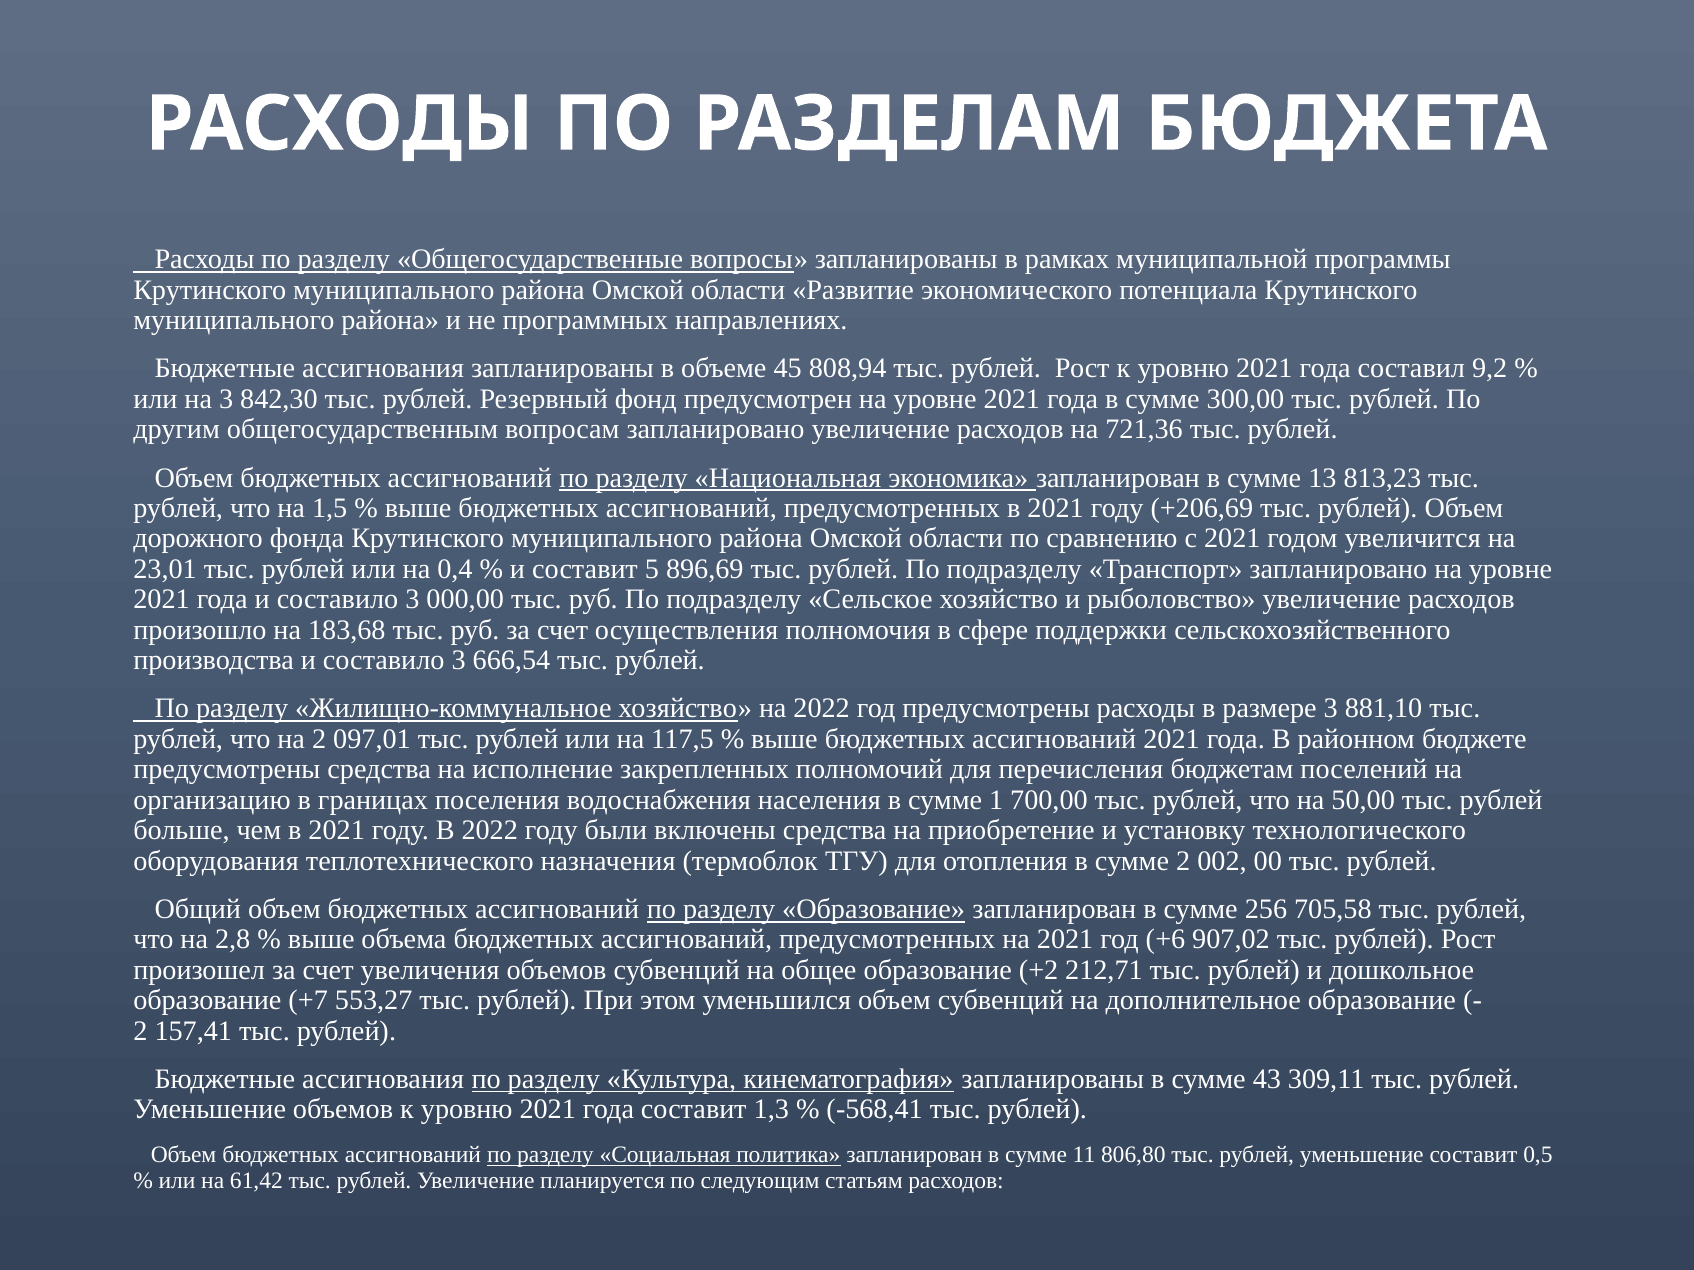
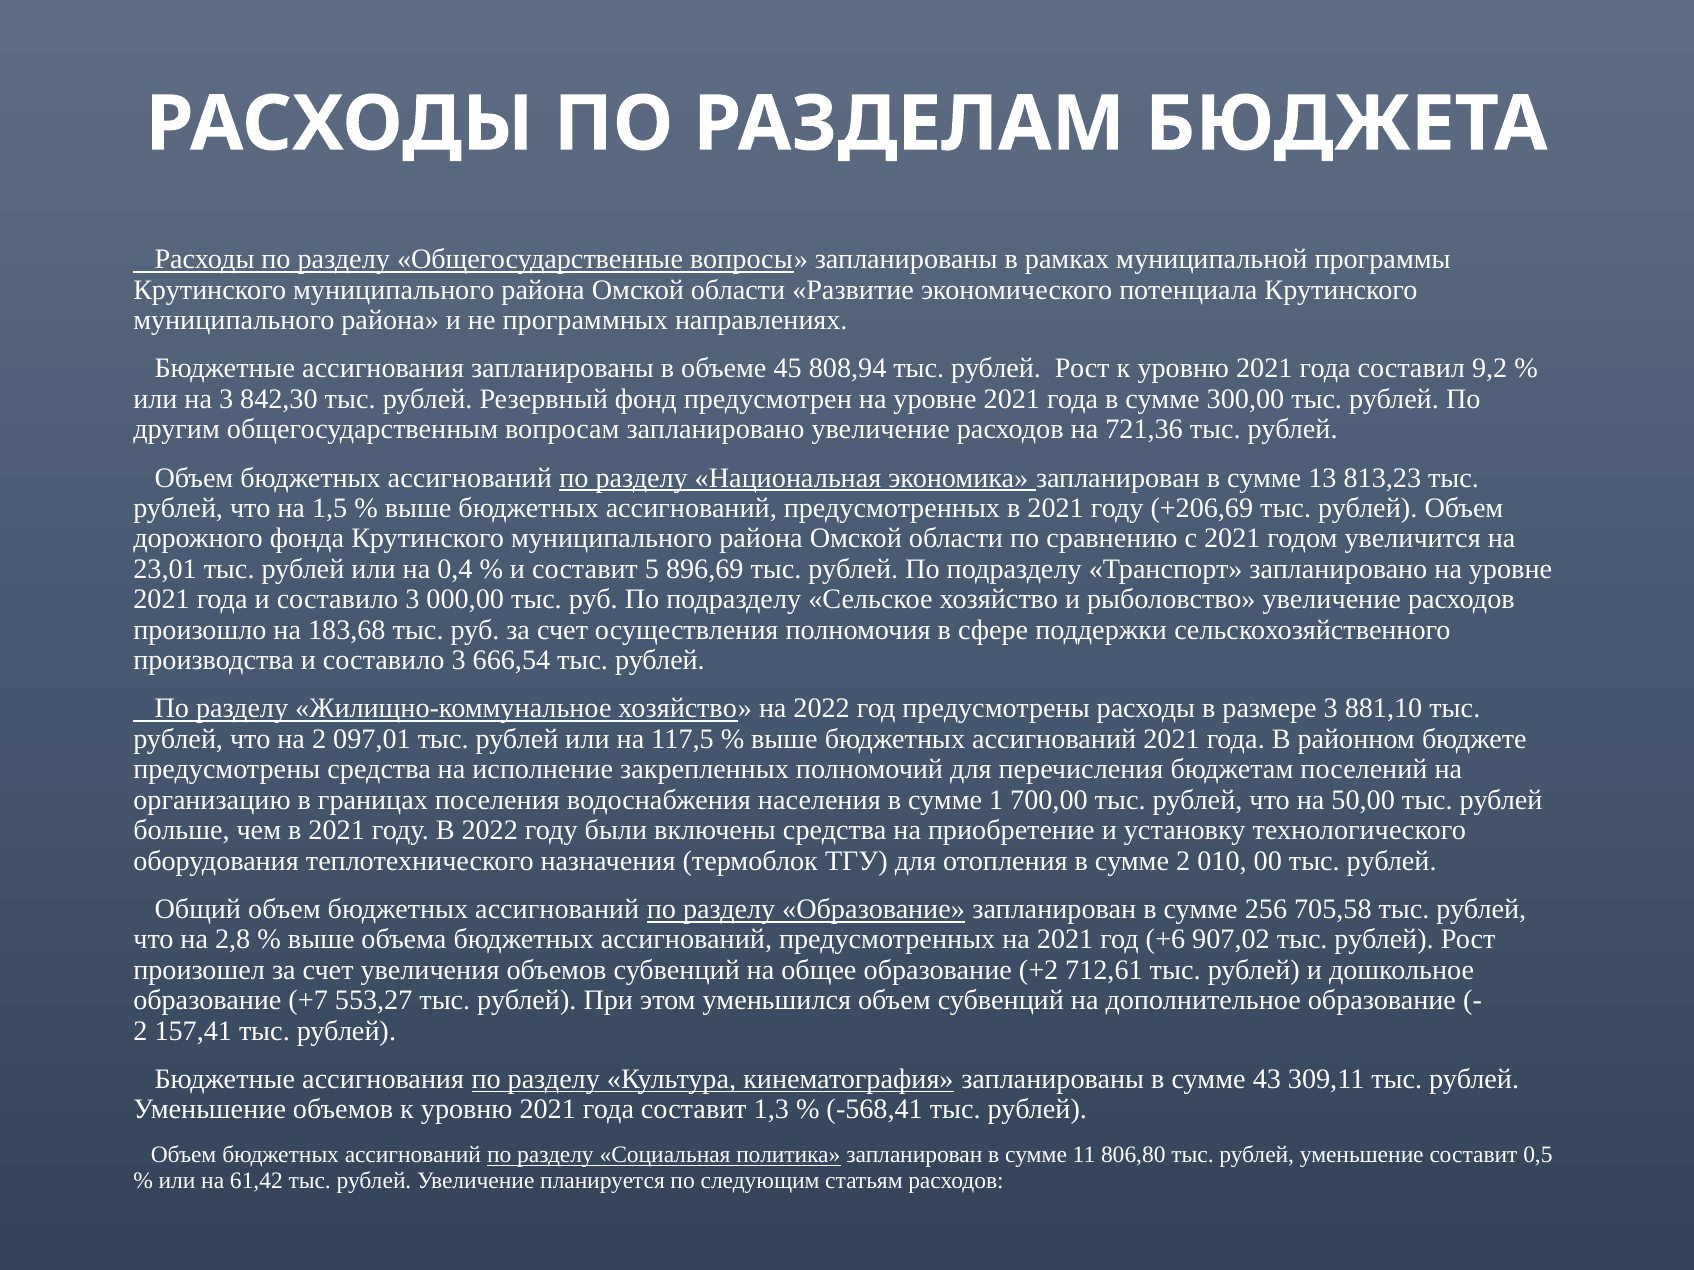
002: 002 -> 010 (1222, 861)
212,71: 212,71 -> 712,61 (1104, 970)
